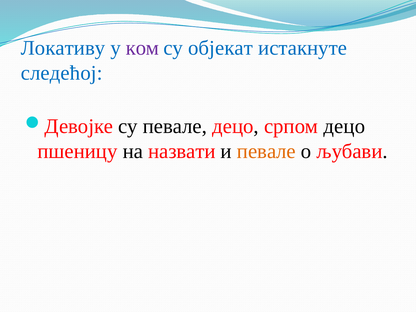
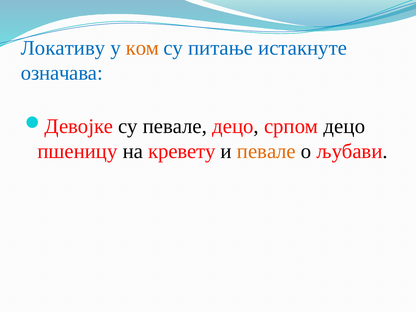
ком colour: purple -> orange (142, 48)
објекат: објекат -> питање (221, 48)
следећој: следећој -> означава (62, 73)
назвати: назвати -> кревету (182, 151)
